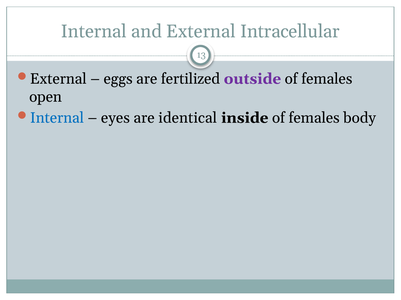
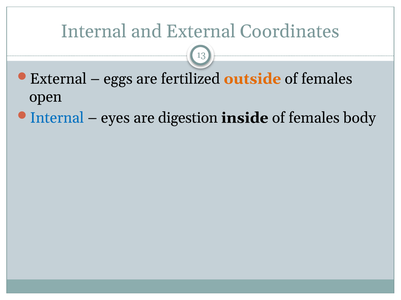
Intracellular: Intracellular -> Coordinates (290, 32)
outside colour: purple -> orange (252, 79)
identical: identical -> digestion (188, 118)
